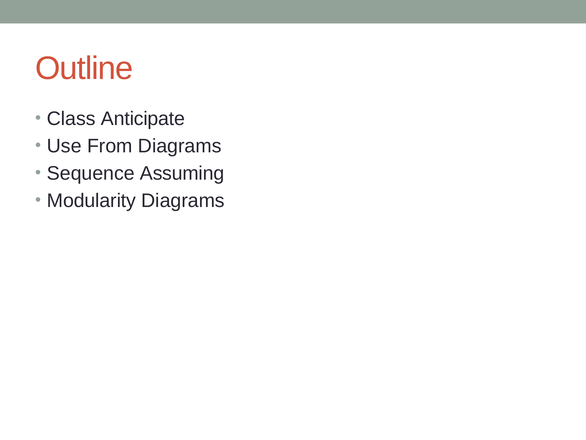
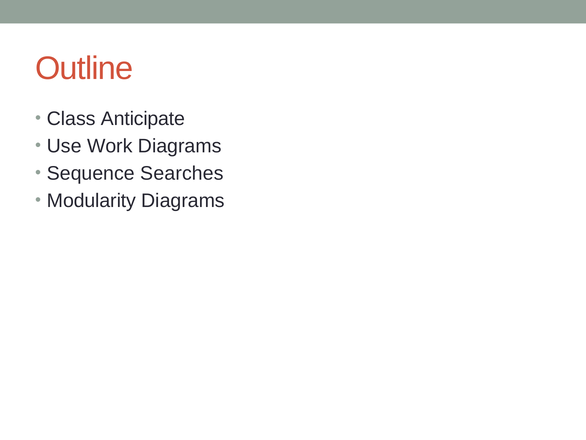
From: From -> Work (110, 146)
Assuming: Assuming -> Searches (182, 173)
